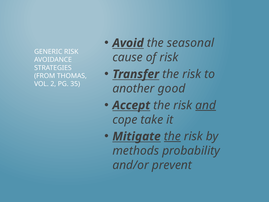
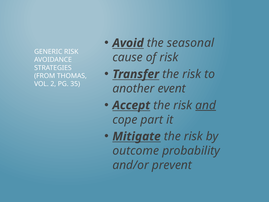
good: good -> event (172, 88)
take: take -> part (152, 120)
the underline: present -> none (172, 136)
methods: methods -> outcome (136, 151)
